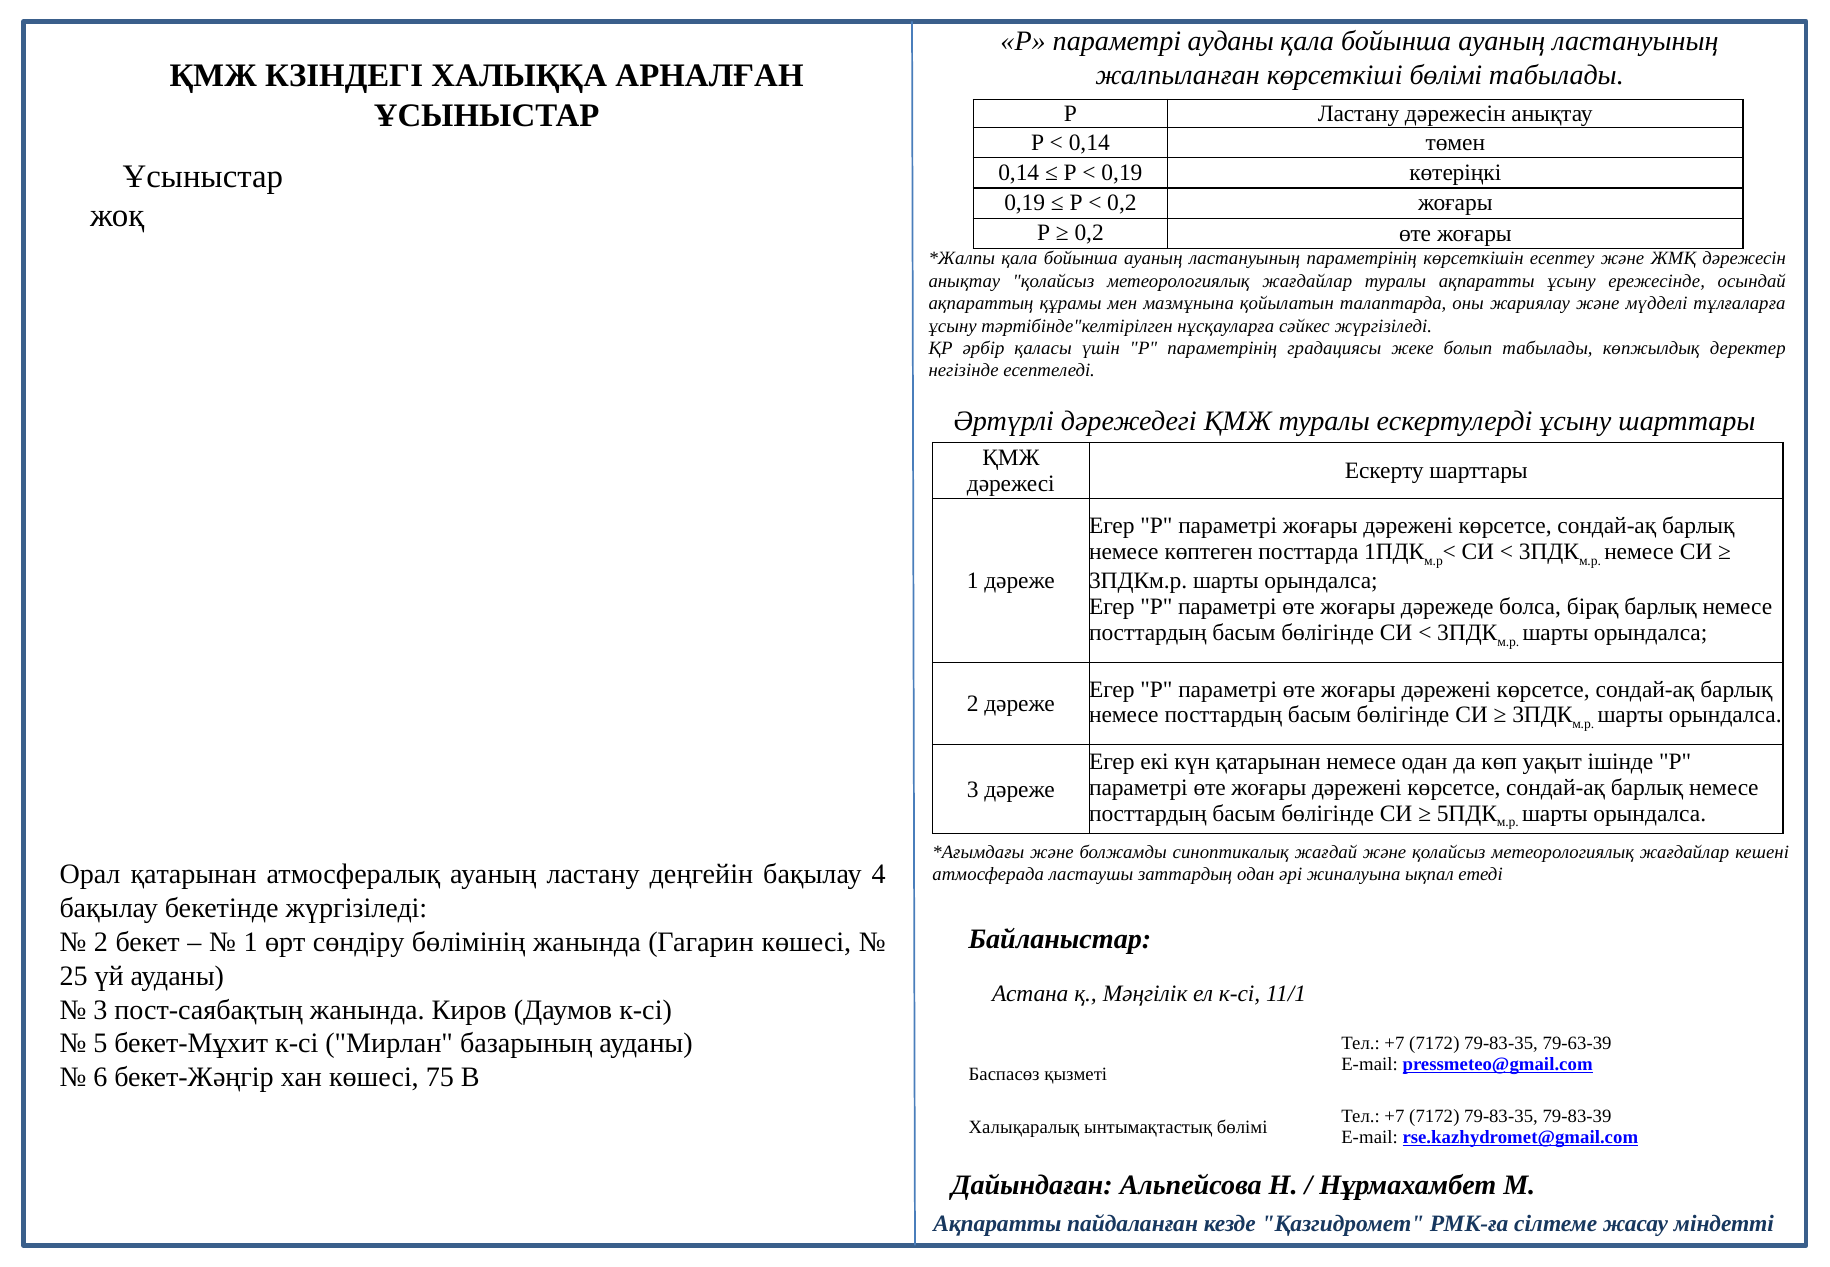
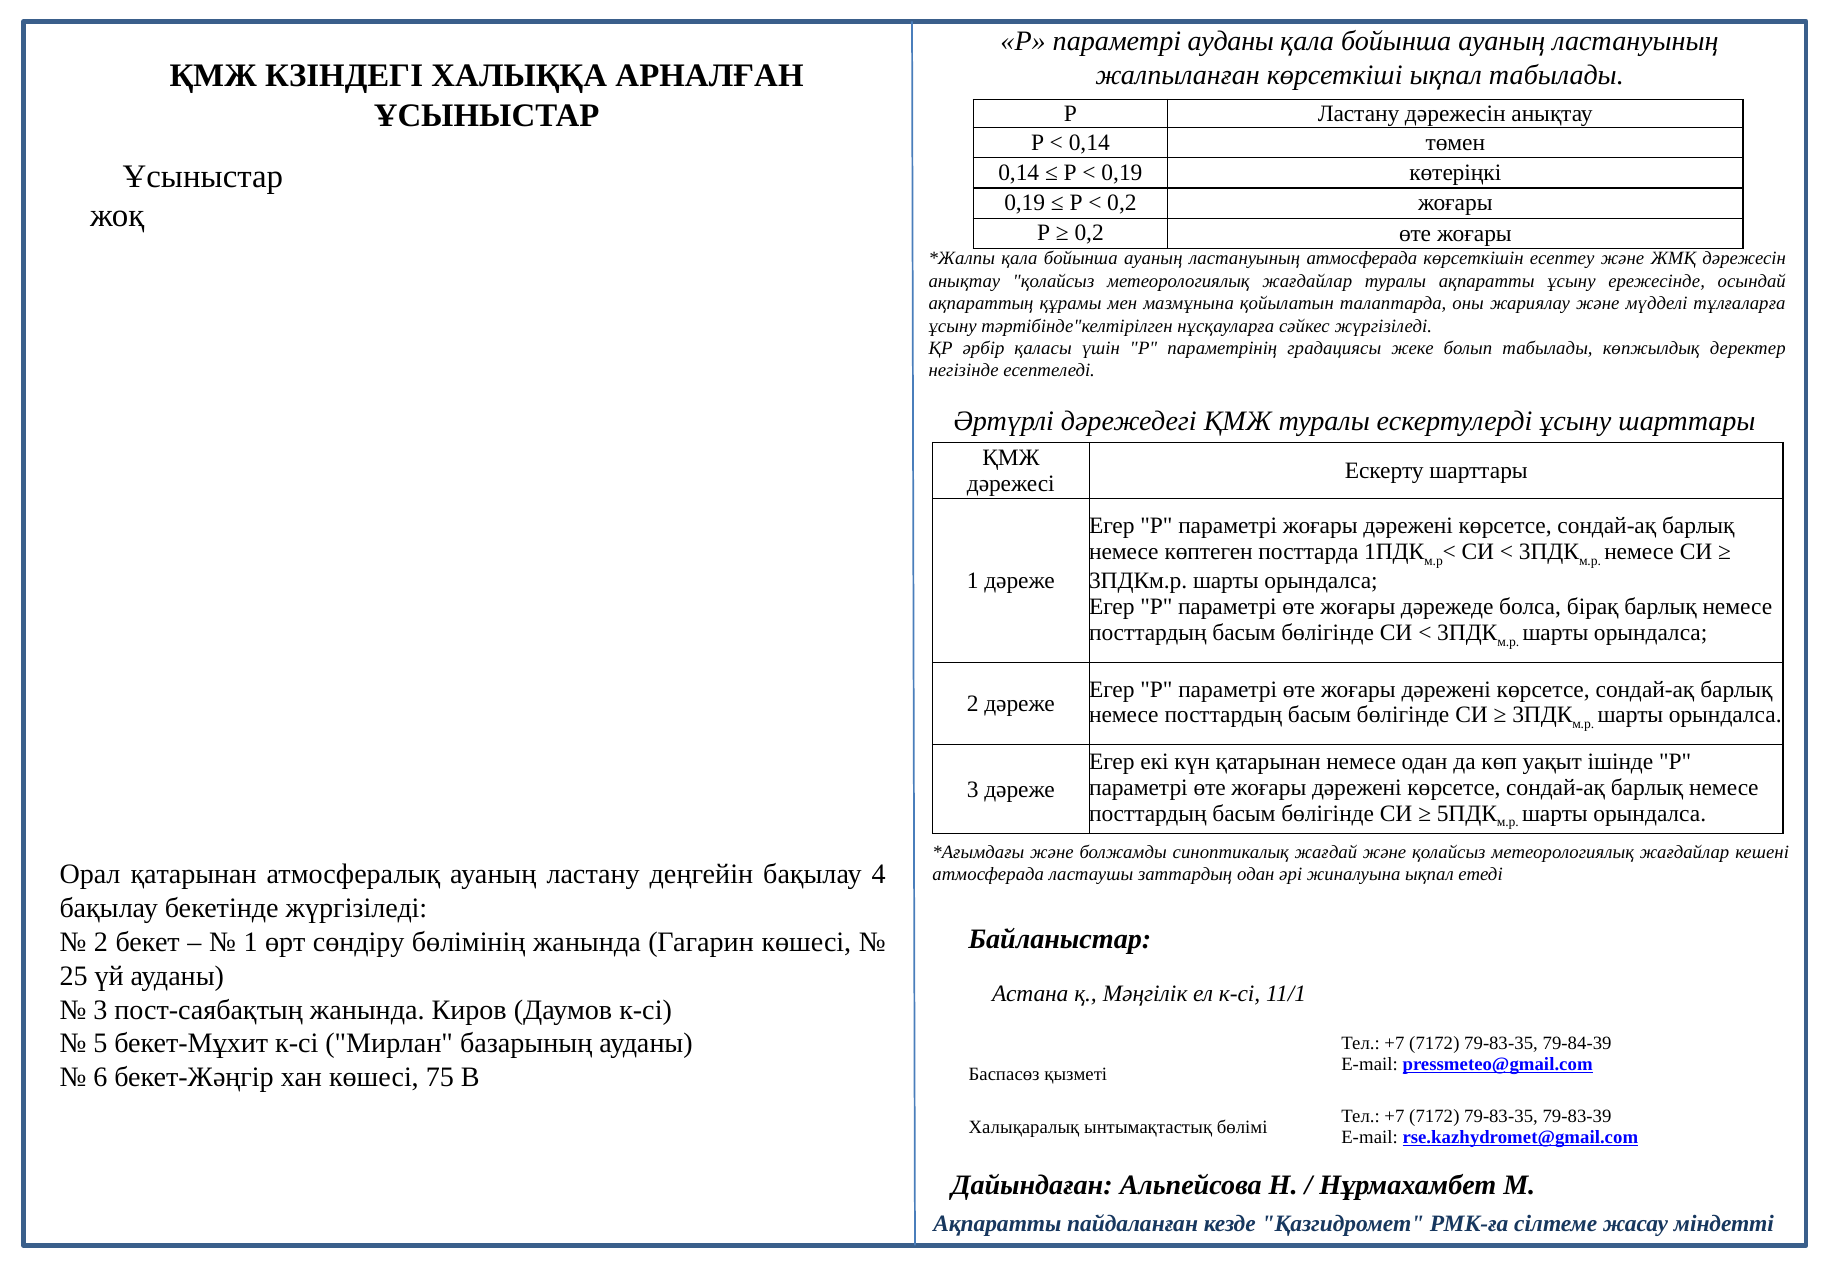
көрсеткіші бөлімі: бөлімі -> ықпал (1446, 75)
ластануының параметрінің: параметрінің -> атмосферада (1362, 258)
79-63-39: 79-63-39 -> 79-84-39 (1577, 1043)
